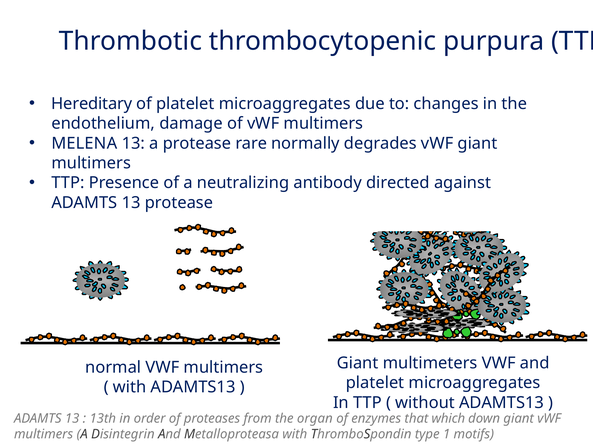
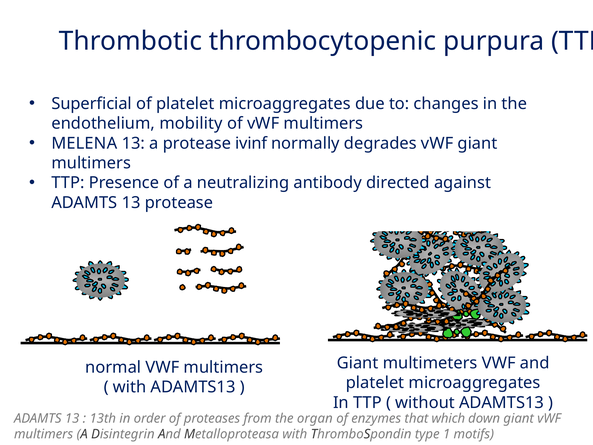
Hereditary: Hereditary -> Superficial (92, 104)
damage: damage -> mobility (191, 123)
rare: rare -> ivinf (251, 143)
